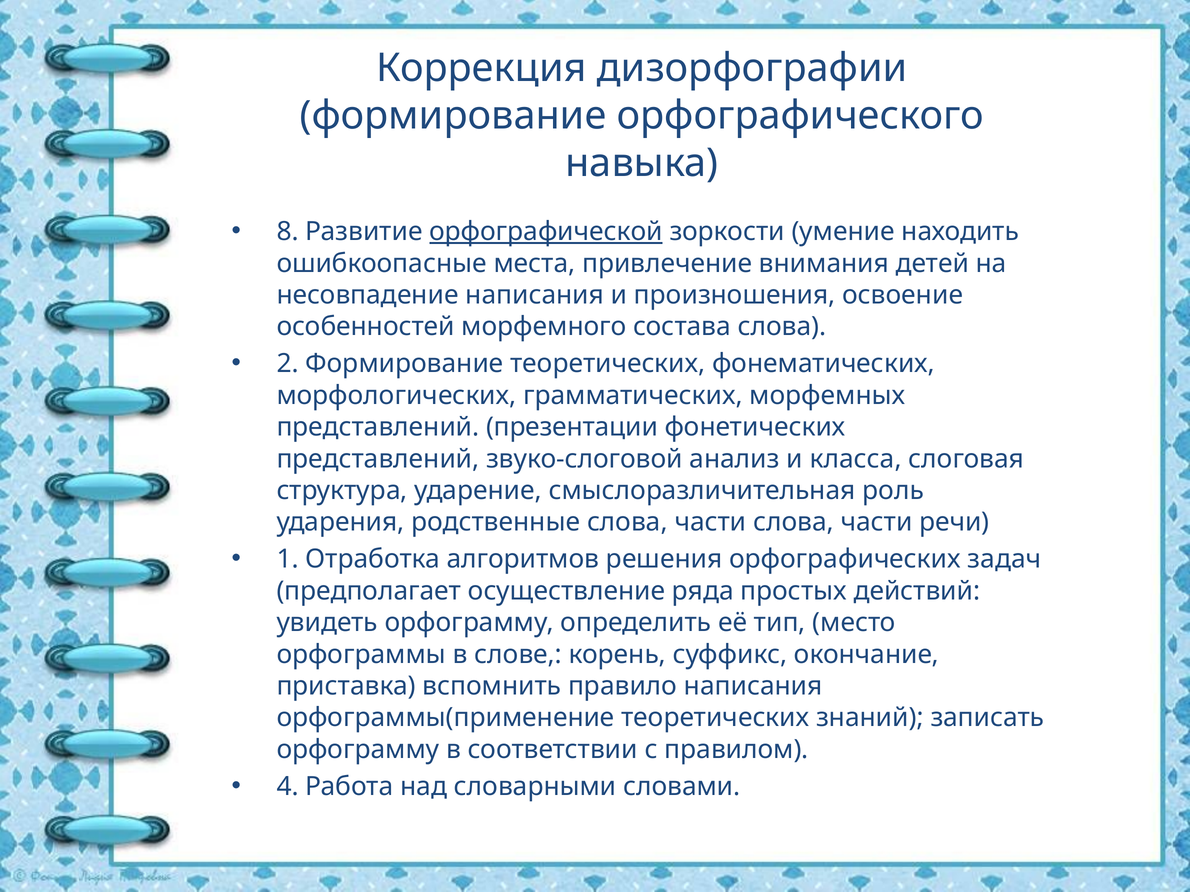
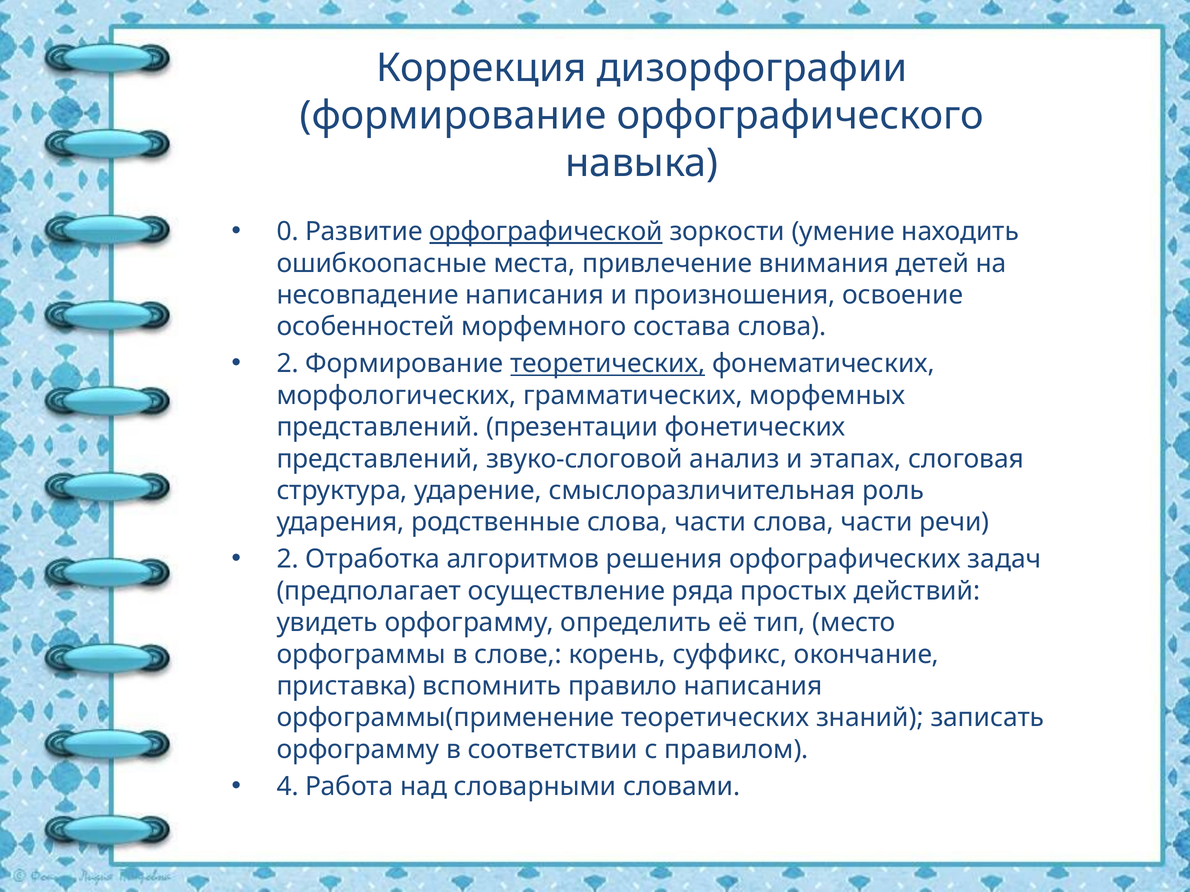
8: 8 -> 0 (288, 232)
теоретических underline: none -> present (608, 364)
класса: класса -> этапах (856, 459)
1: 1 -> 2 (288, 560)
